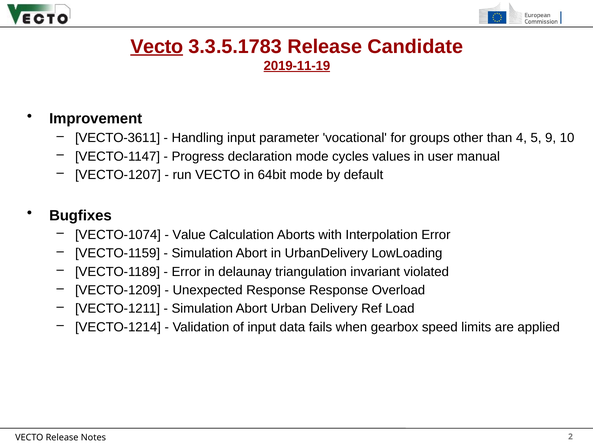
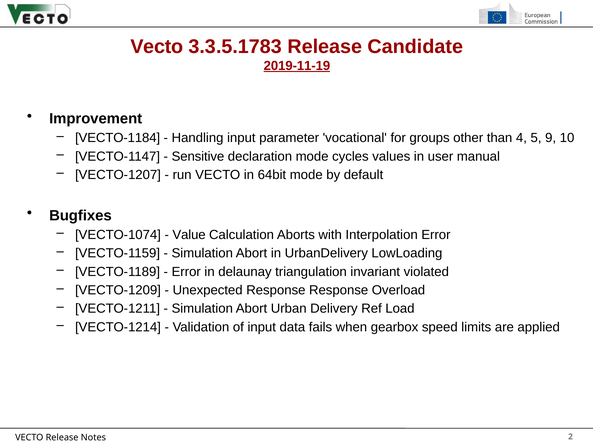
Vecto underline: present -> none (157, 46)
VECTO-3611: VECTO-3611 -> VECTO-1184 (118, 138)
Progress: Progress -> Sensitive (198, 156)
